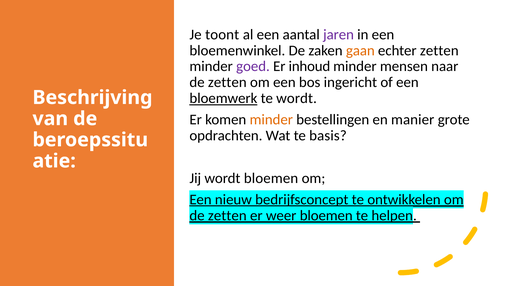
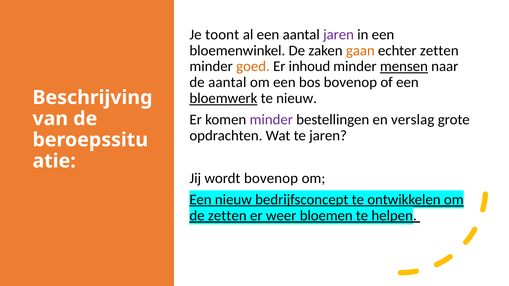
goed colour: purple -> orange (253, 67)
mensen underline: none -> present (404, 67)
zetten: zetten -> aantal (227, 83)
bos ingericht: ingericht -> bovenop (350, 83)
te wordt: wordt -> nieuw (297, 99)
minder colour: orange -> purple (271, 120)
manier: manier -> verslag (413, 120)
te basis: basis -> jaren (328, 136)
wordt bloemen: bloemen -> bovenop (271, 178)
